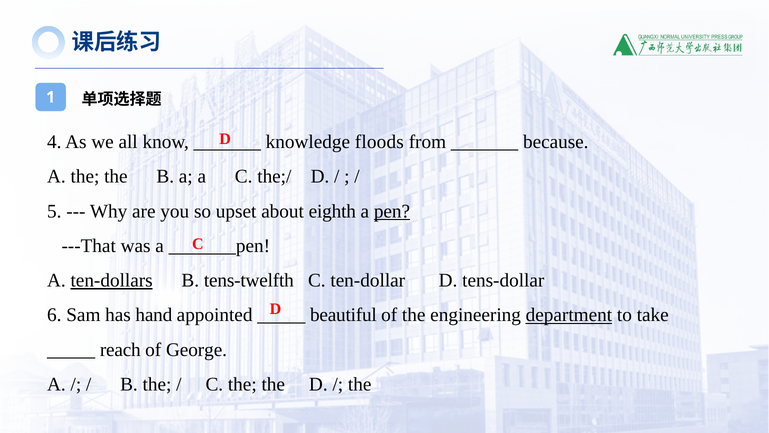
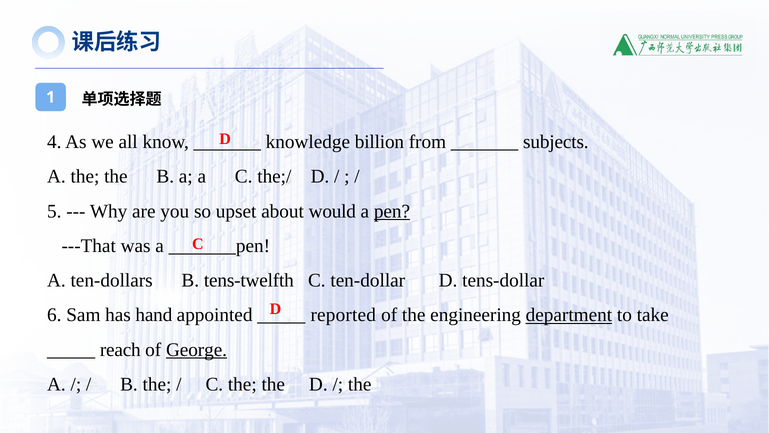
floods: floods -> billion (379, 142)
because: because -> subjects (556, 142)
eighth: eighth -> would (332, 211)
ten-dollars underline: present -> none (112, 280)
beautiful: beautiful -> reported (343, 315)
George underline: none -> present (197, 349)
